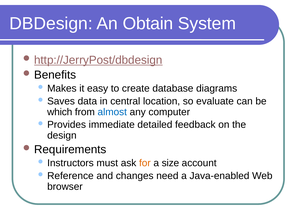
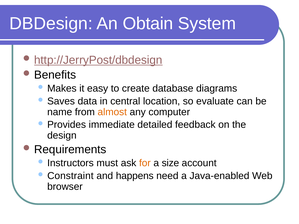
which: which -> name (60, 112)
almost colour: blue -> orange (112, 112)
Reference: Reference -> Constraint (70, 176)
changes: changes -> happens (135, 176)
